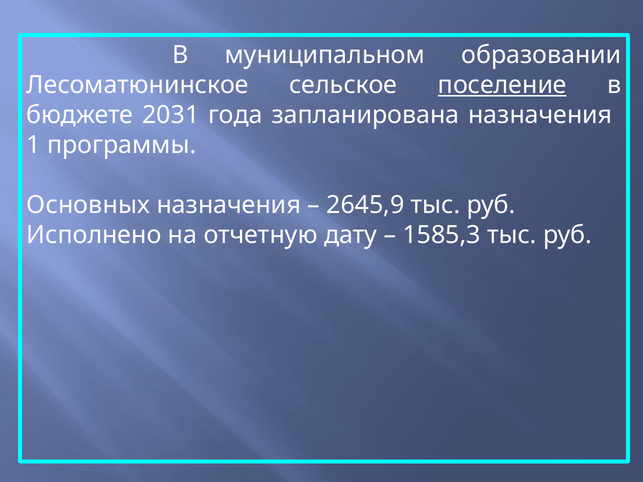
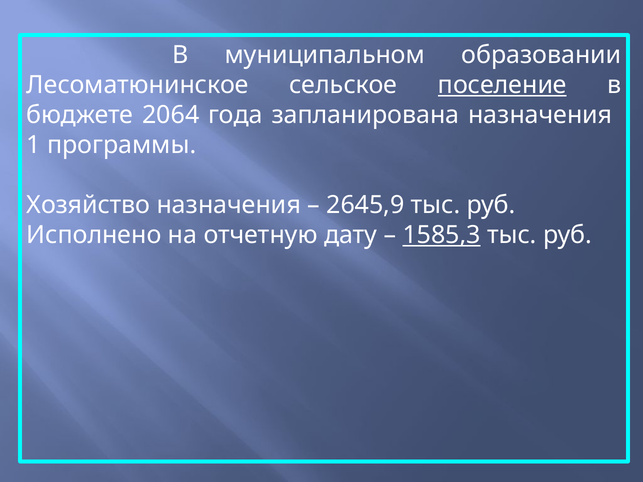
2031: 2031 -> 2064 (171, 115)
Основных: Основных -> Хозяйство (88, 205)
1585,3 underline: none -> present (442, 235)
